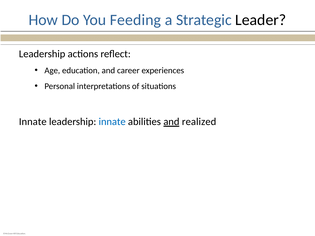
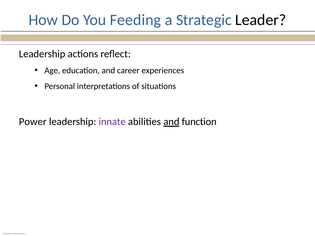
Innate: Innate -> Power (33, 122)
innate colour: blue -> purple (112, 122)
realized: realized -> function (199, 122)
